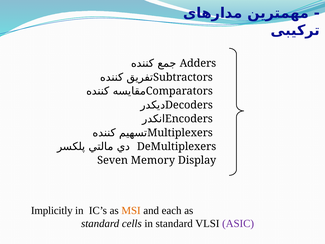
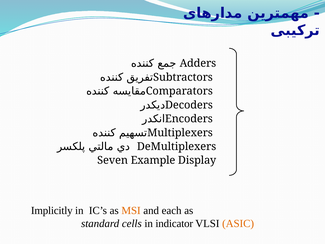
Memory: Memory -> Example (153, 160)
in standard: standard -> indicator (174, 223)
ASIC colour: purple -> orange (238, 223)
